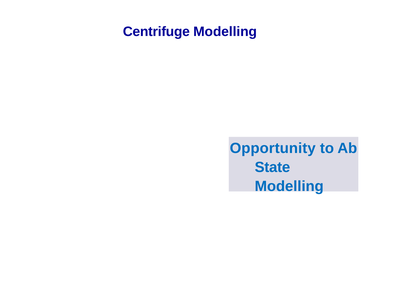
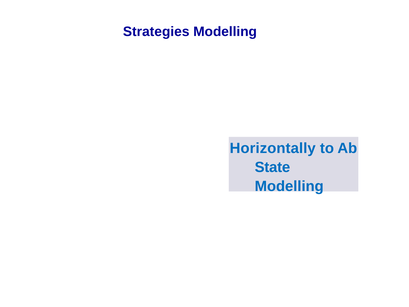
Centrifuge: Centrifuge -> Strategies (156, 32)
Opportunity: Opportunity -> Horizontally (273, 148)
